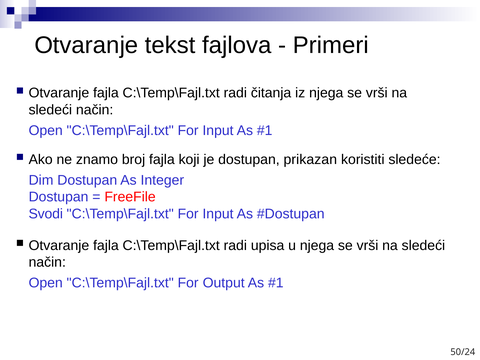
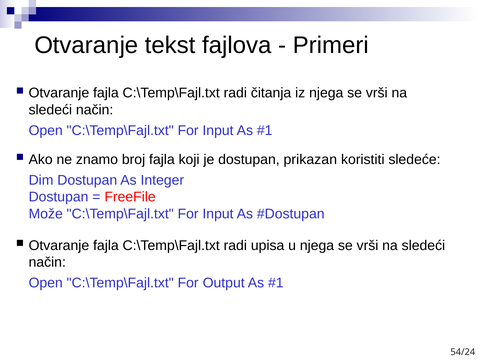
Svodi: Svodi -> Može (46, 214)
50/24: 50/24 -> 54/24 (463, 352)
